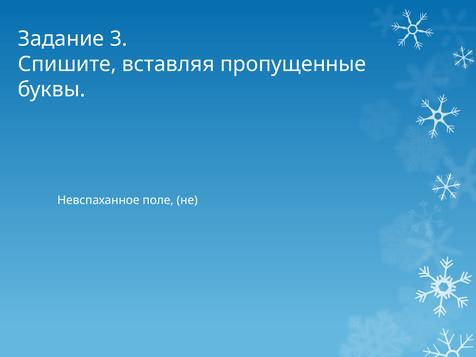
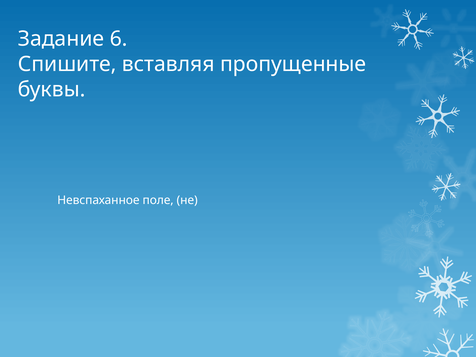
3: 3 -> 6 (119, 39)
